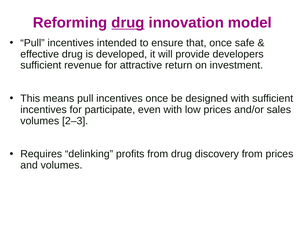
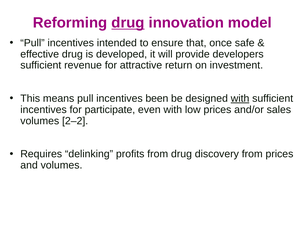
incentives once: once -> been (157, 99)
with underline: none -> present (240, 99)
2–3: 2–3 -> 2–2 (75, 121)
